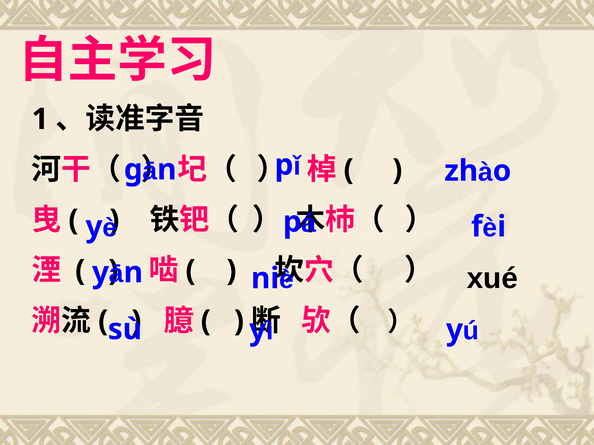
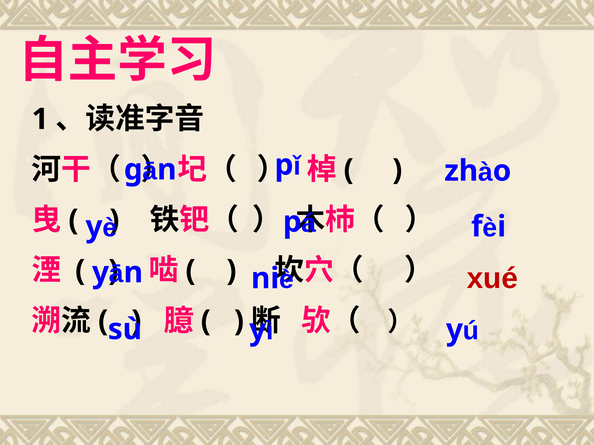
xué colour: black -> red (492, 279)
